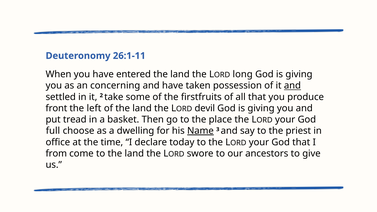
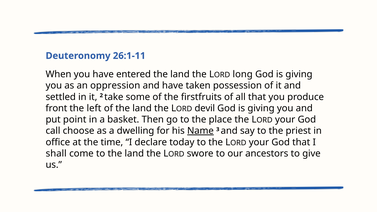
concerning: concerning -> oppression (115, 86)
and underline: present -> none (292, 86)
tread: tread -> point (75, 120)
full: full -> call (53, 131)
from: from -> shall (56, 153)
